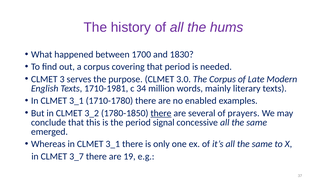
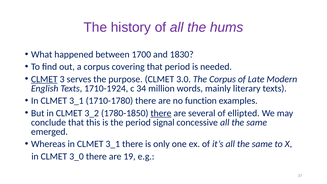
CLMET underline: none -> present (44, 79)
1710-1981: 1710-1981 -> 1710-1924 (106, 88)
enabled: enabled -> function (201, 101)
prayers: prayers -> ellipted (244, 113)
3_7: 3_7 -> 3_0 (77, 156)
